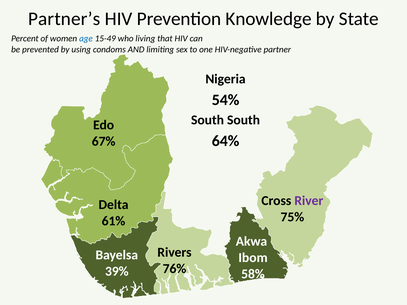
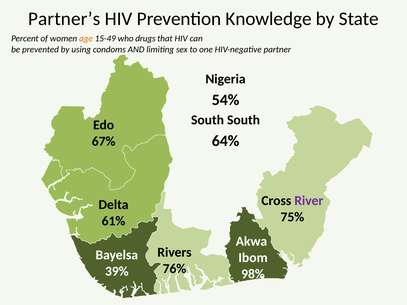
age colour: blue -> orange (86, 39)
living: living -> drugs (145, 39)
58%: 58% -> 98% (253, 274)
